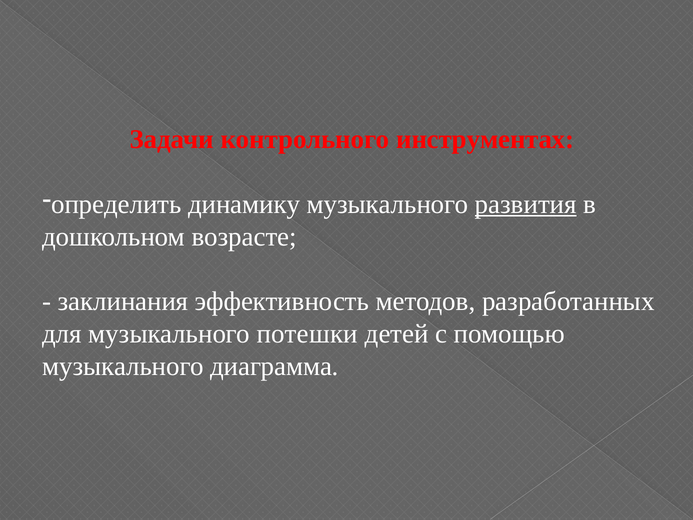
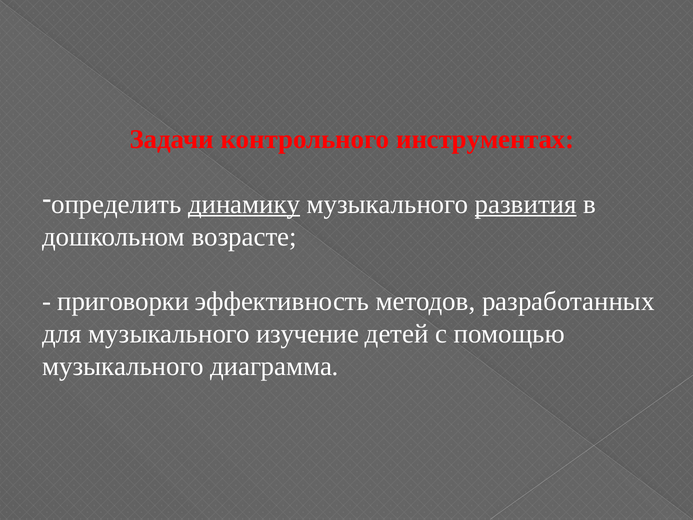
динамику underline: none -> present (244, 204)
заклинания: заклинания -> приговорки (123, 301)
потешки: потешки -> изучение (307, 334)
